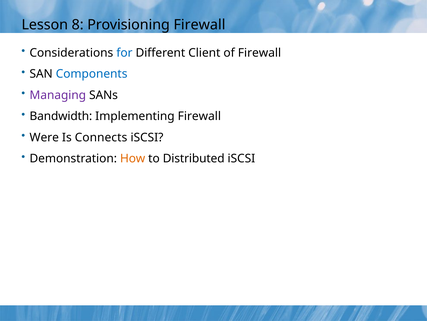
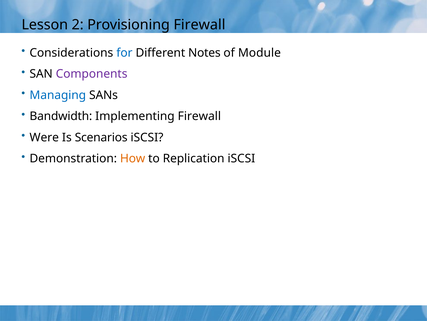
8: 8 -> 2 (78, 25)
Client: Client -> Notes (204, 53)
of Firewall: Firewall -> Module (259, 53)
Components colour: blue -> purple (92, 74)
Managing colour: purple -> blue (58, 95)
Connects: Connects -> Scenarios (101, 137)
Distributed: Distributed -> Replication (194, 158)
